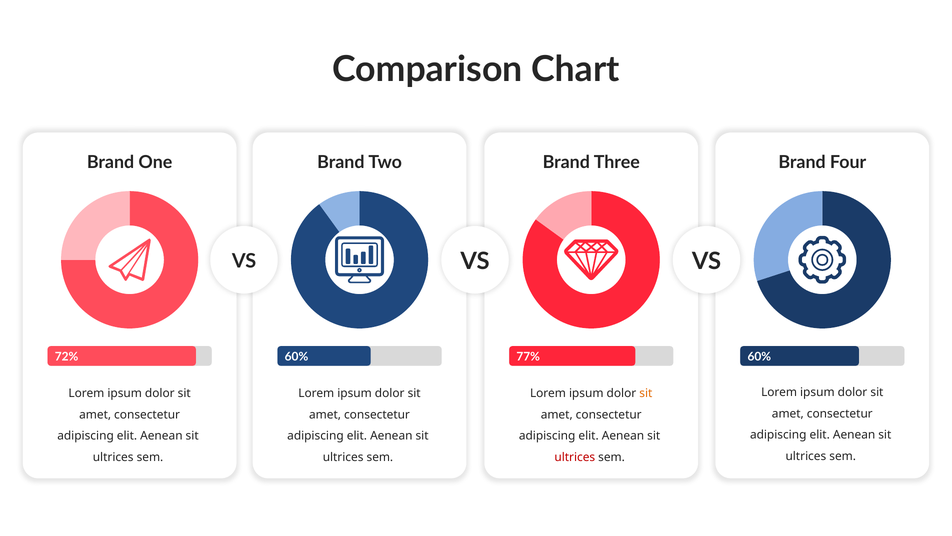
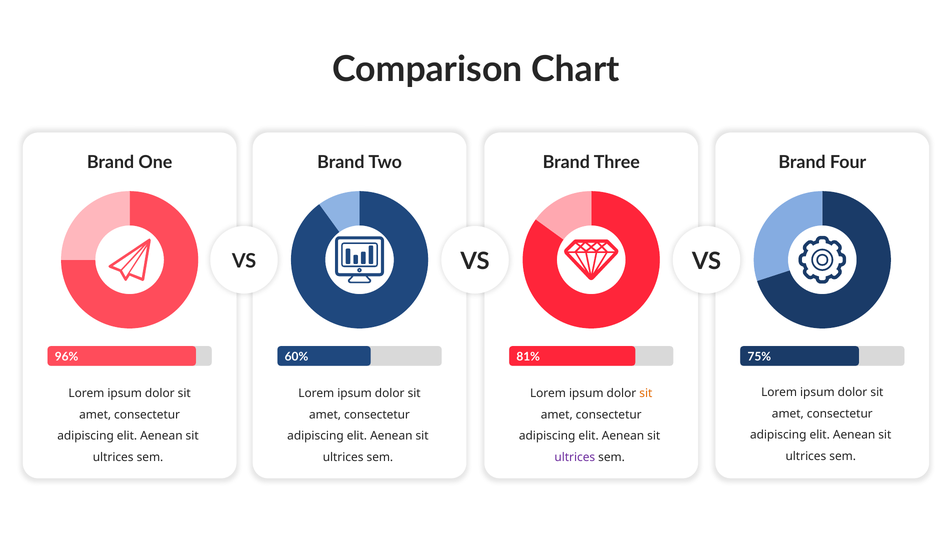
72%: 72% -> 96% (67, 356)
77%: 77% -> 81% (528, 356)
60%: 60% -> 75% (759, 356)
ultrices colour: red -> purple (575, 457)
